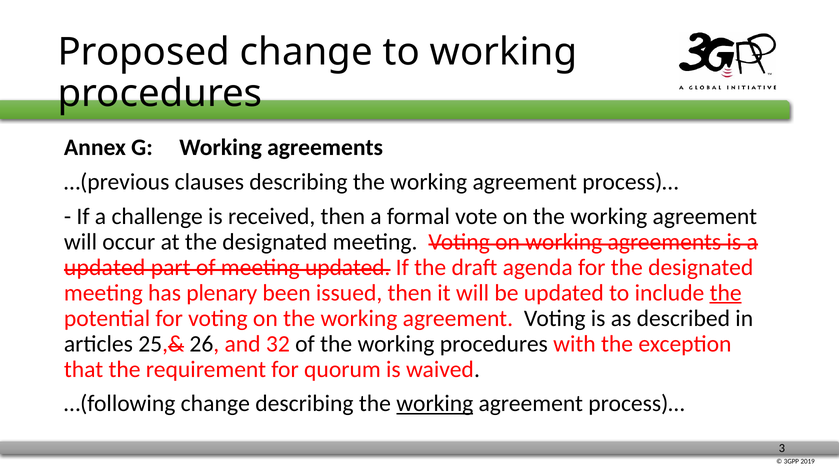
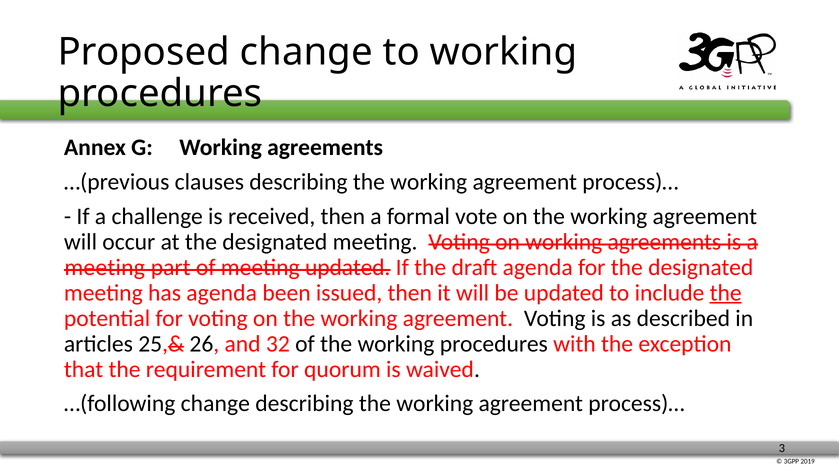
updated: updated -> meeting (105, 267)
has plenary: plenary -> agenda (222, 293)
working underline: present -> none (435, 404)
